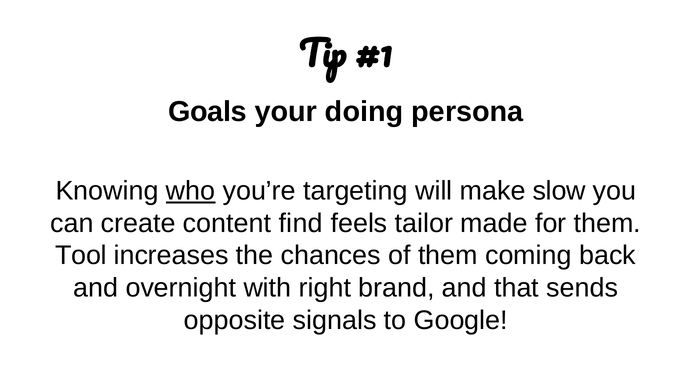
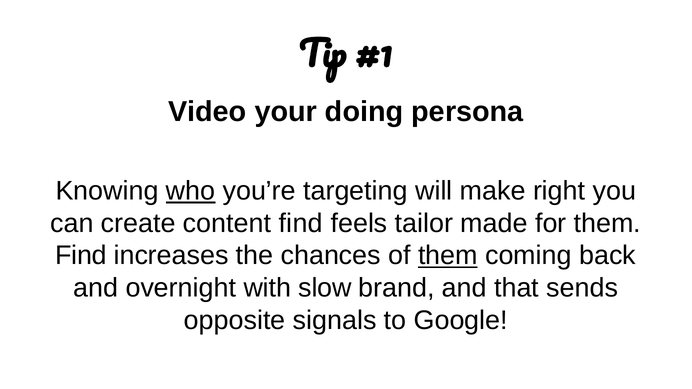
Goals: Goals -> Video (207, 112)
slow: slow -> right (559, 191)
Tool: Tool -> Find (81, 256)
them underline: none -> present (448, 256)
right: right -> slow (325, 288)
